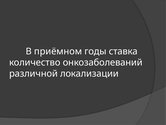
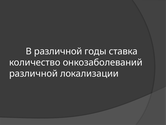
В приёмном: приёмном -> различной (58, 51)
